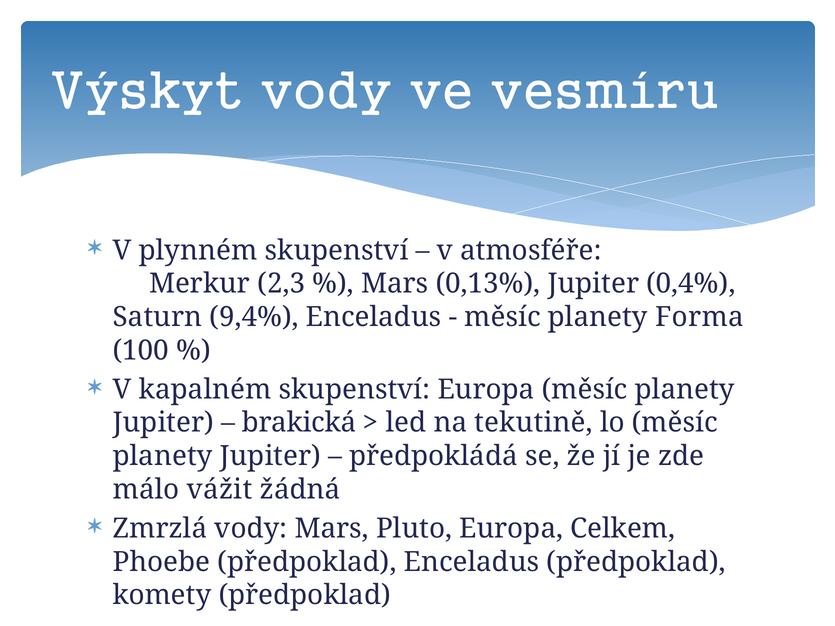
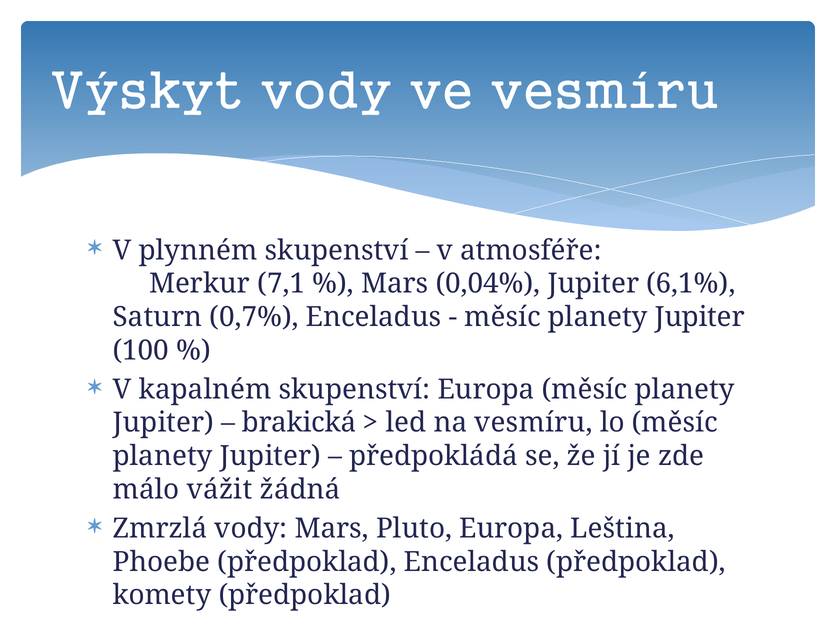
2,3: 2,3 -> 7,1 (281, 284)
0,13%: 0,13% -> 0,04% (488, 284)
0,4%: 0,4% -> 6,1% (691, 284)
9,4%: 9,4% -> 0,7% (254, 317)
Forma: Forma -> Jupiter (700, 317)
na tekutině: tekutině -> vesmíru (533, 423)
Celkem: Celkem -> Leština (623, 529)
